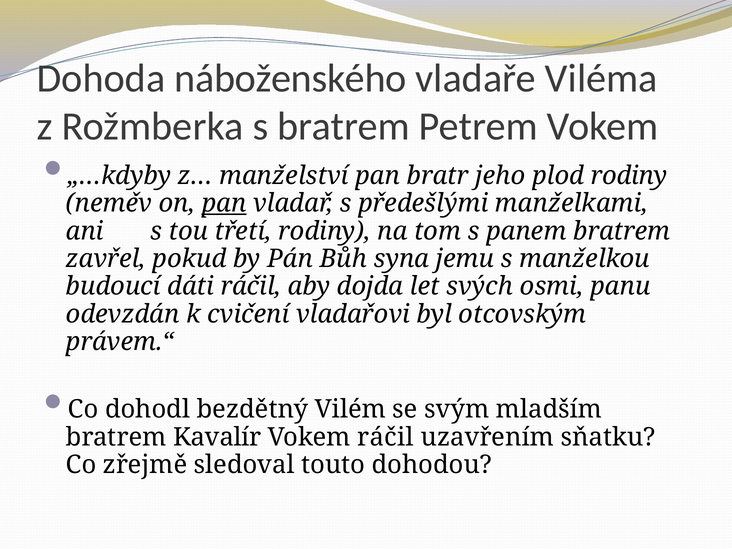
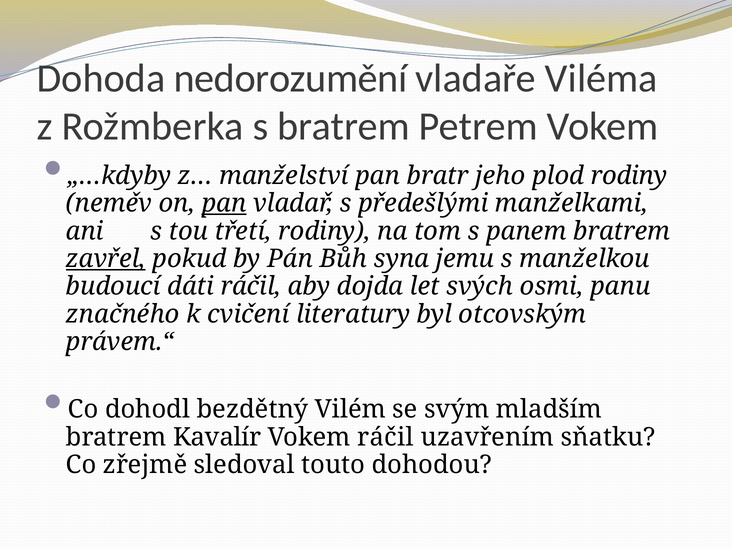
náboženského: náboženského -> nedorozumění (291, 78)
zavřel underline: none -> present (106, 259)
odevzdán: odevzdán -> značného (123, 314)
vladařovi: vladařovi -> literatury (353, 314)
